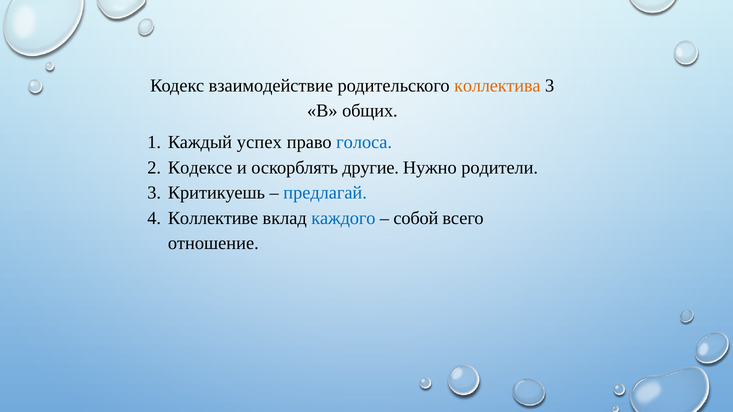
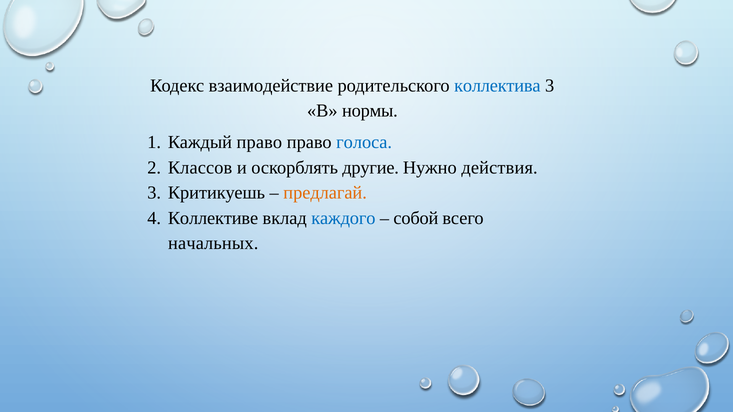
коллектива colour: orange -> blue (497, 86)
общих: общих -> нормы (370, 111)
Каждый успех: успех -> право (259, 142)
Кодексе: Кодексе -> Классов (200, 168)
родители: родители -> действия (500, 168)
предлагай colour: blue -> orange (325, 193)
отношение: отношение -> начальных (213, 243)
